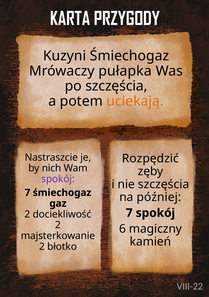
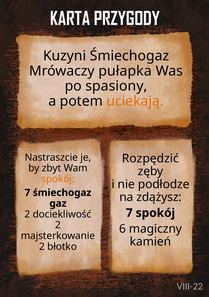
po szczęścia: szczęścia -> spasiony (116, 86)
nich: nich -> zbyt (52, 168)
spokój colour: purple -> orange (58, 179)
nie szczęścia: szczęścia -> podłodze (164, 184)
później: później -> zdążysz (159, 197)
